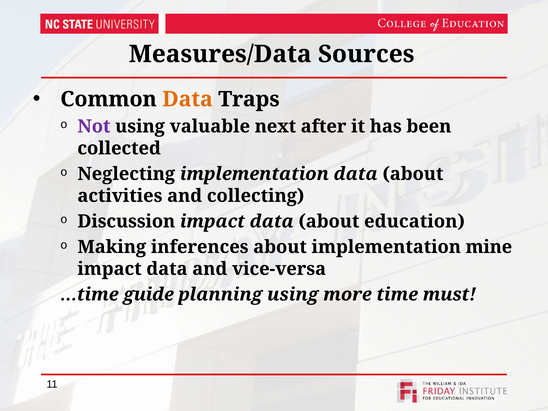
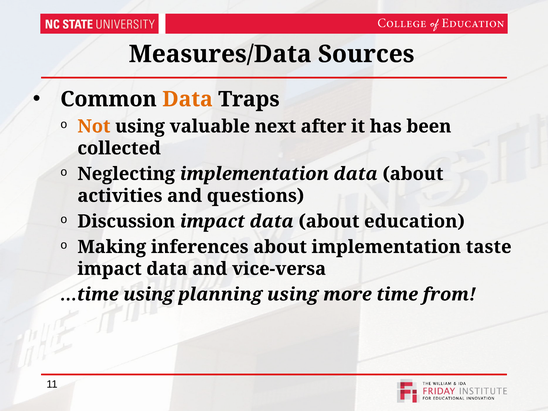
Not colour: purple -> orange (94, 126)
collecting: collecting -> questions (256, 196)
mine: mine -> taste (489, 247)
…time guide: guide -> using (149, 294)
must: must -> from (449, 294)
